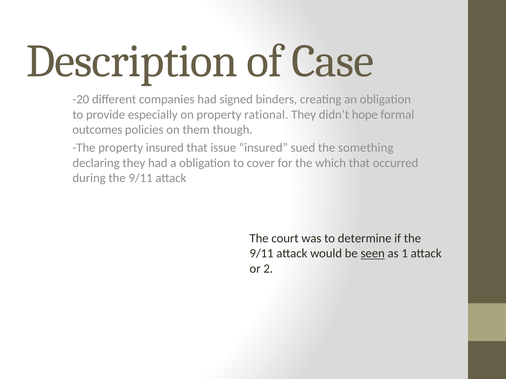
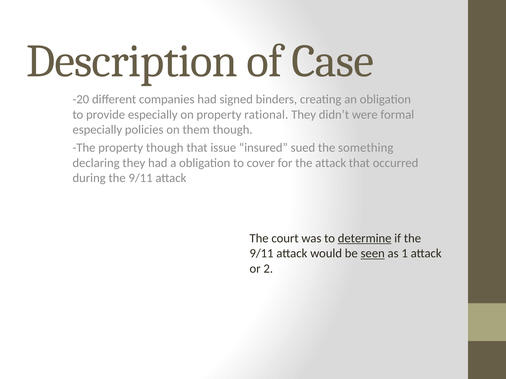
hope: hope -> were (365, 115)
outcomes: outcomes -> especially (97, 130)
property insured: insured -> though (165, 148)
the which: which -> attack (331, 163)
determine underline: none -> present (365, 239)
